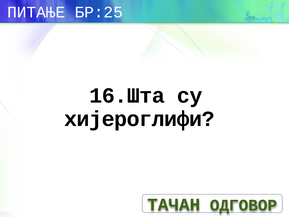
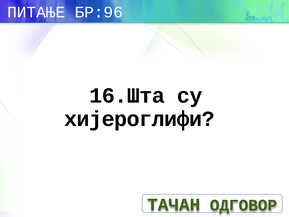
БР:25: БР:25 -> БР:96 (99, 12)
